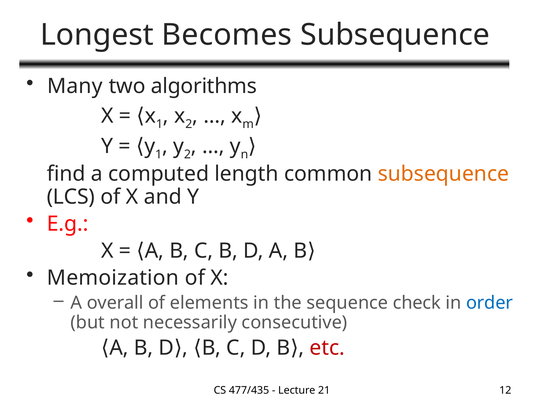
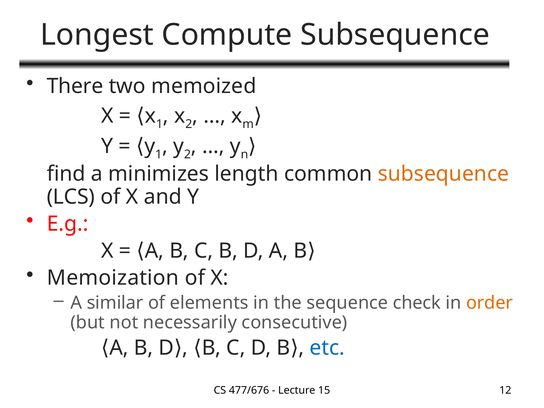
Becomes: Becomes -> Compute (227, 35)
Many: Many -> There (75, 86)
algorithms: algorithms -> memoized (204, 86)
computed: computed -> minimizes (159, 174)
overall: overall -> similar (115, 303)
order colour: blue -> orange (490, 303)
etc colour: red -> blue (327, 348)
477/435: 477/435 -> 477/676 (249, 390)
21: 21 -> 15 (324, 390)
